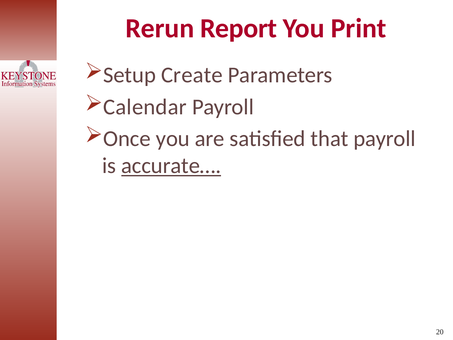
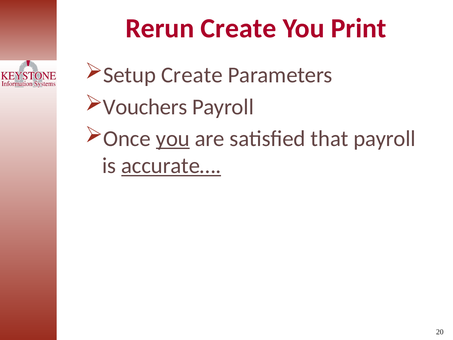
Rerun Report: Report -> Create (238, 28)
Calendar: Calendar -> Vouchers (145, 107)
you underline: none -> present (173, 139)
